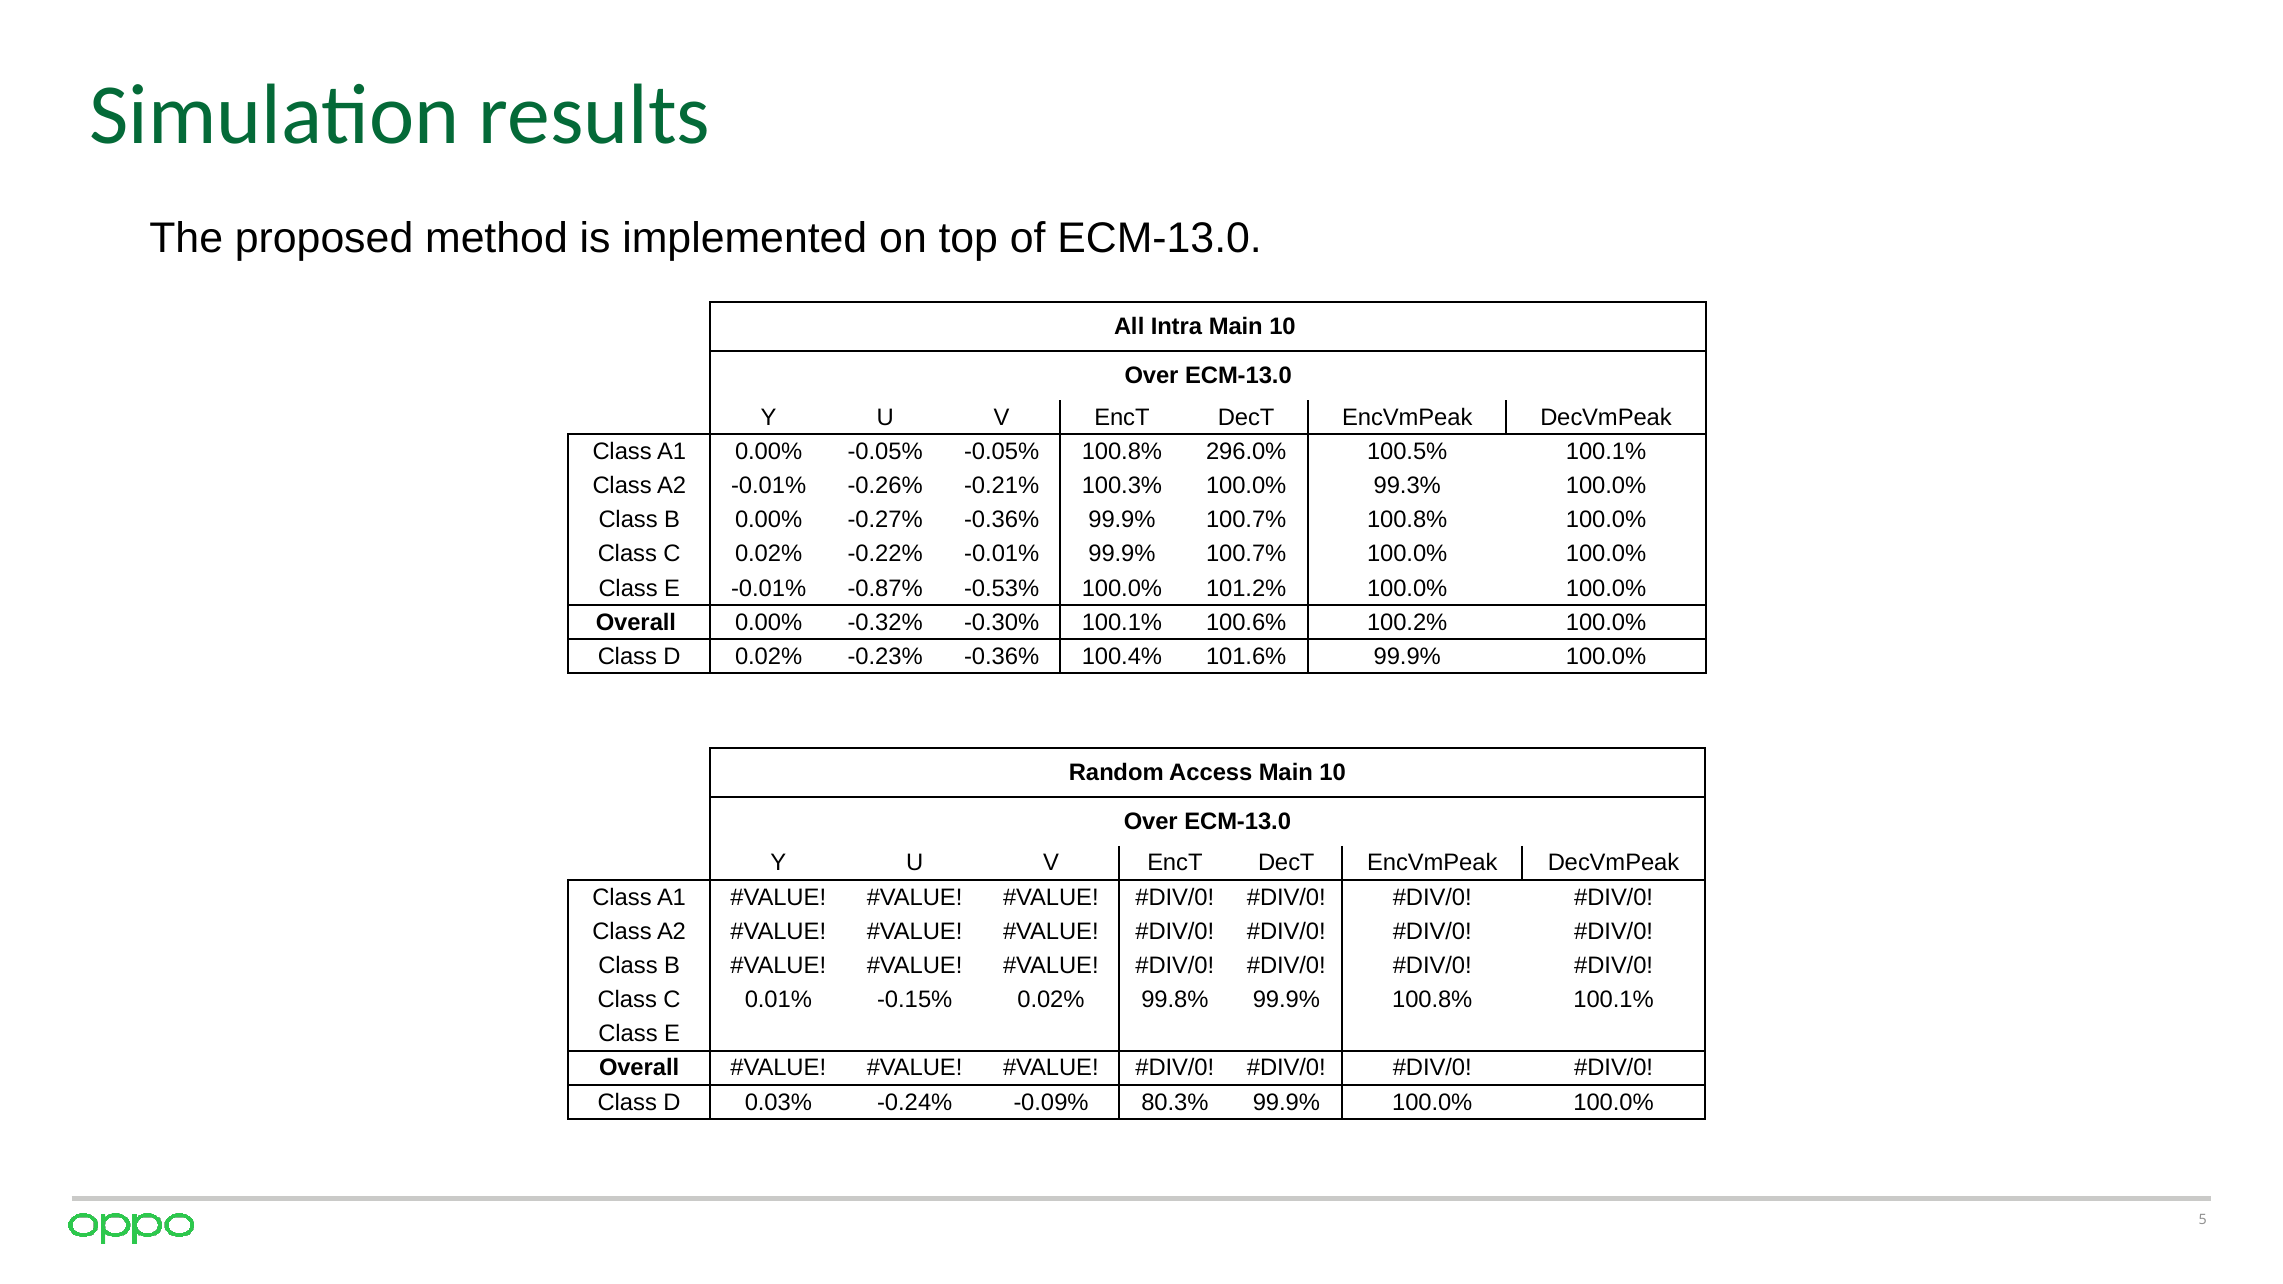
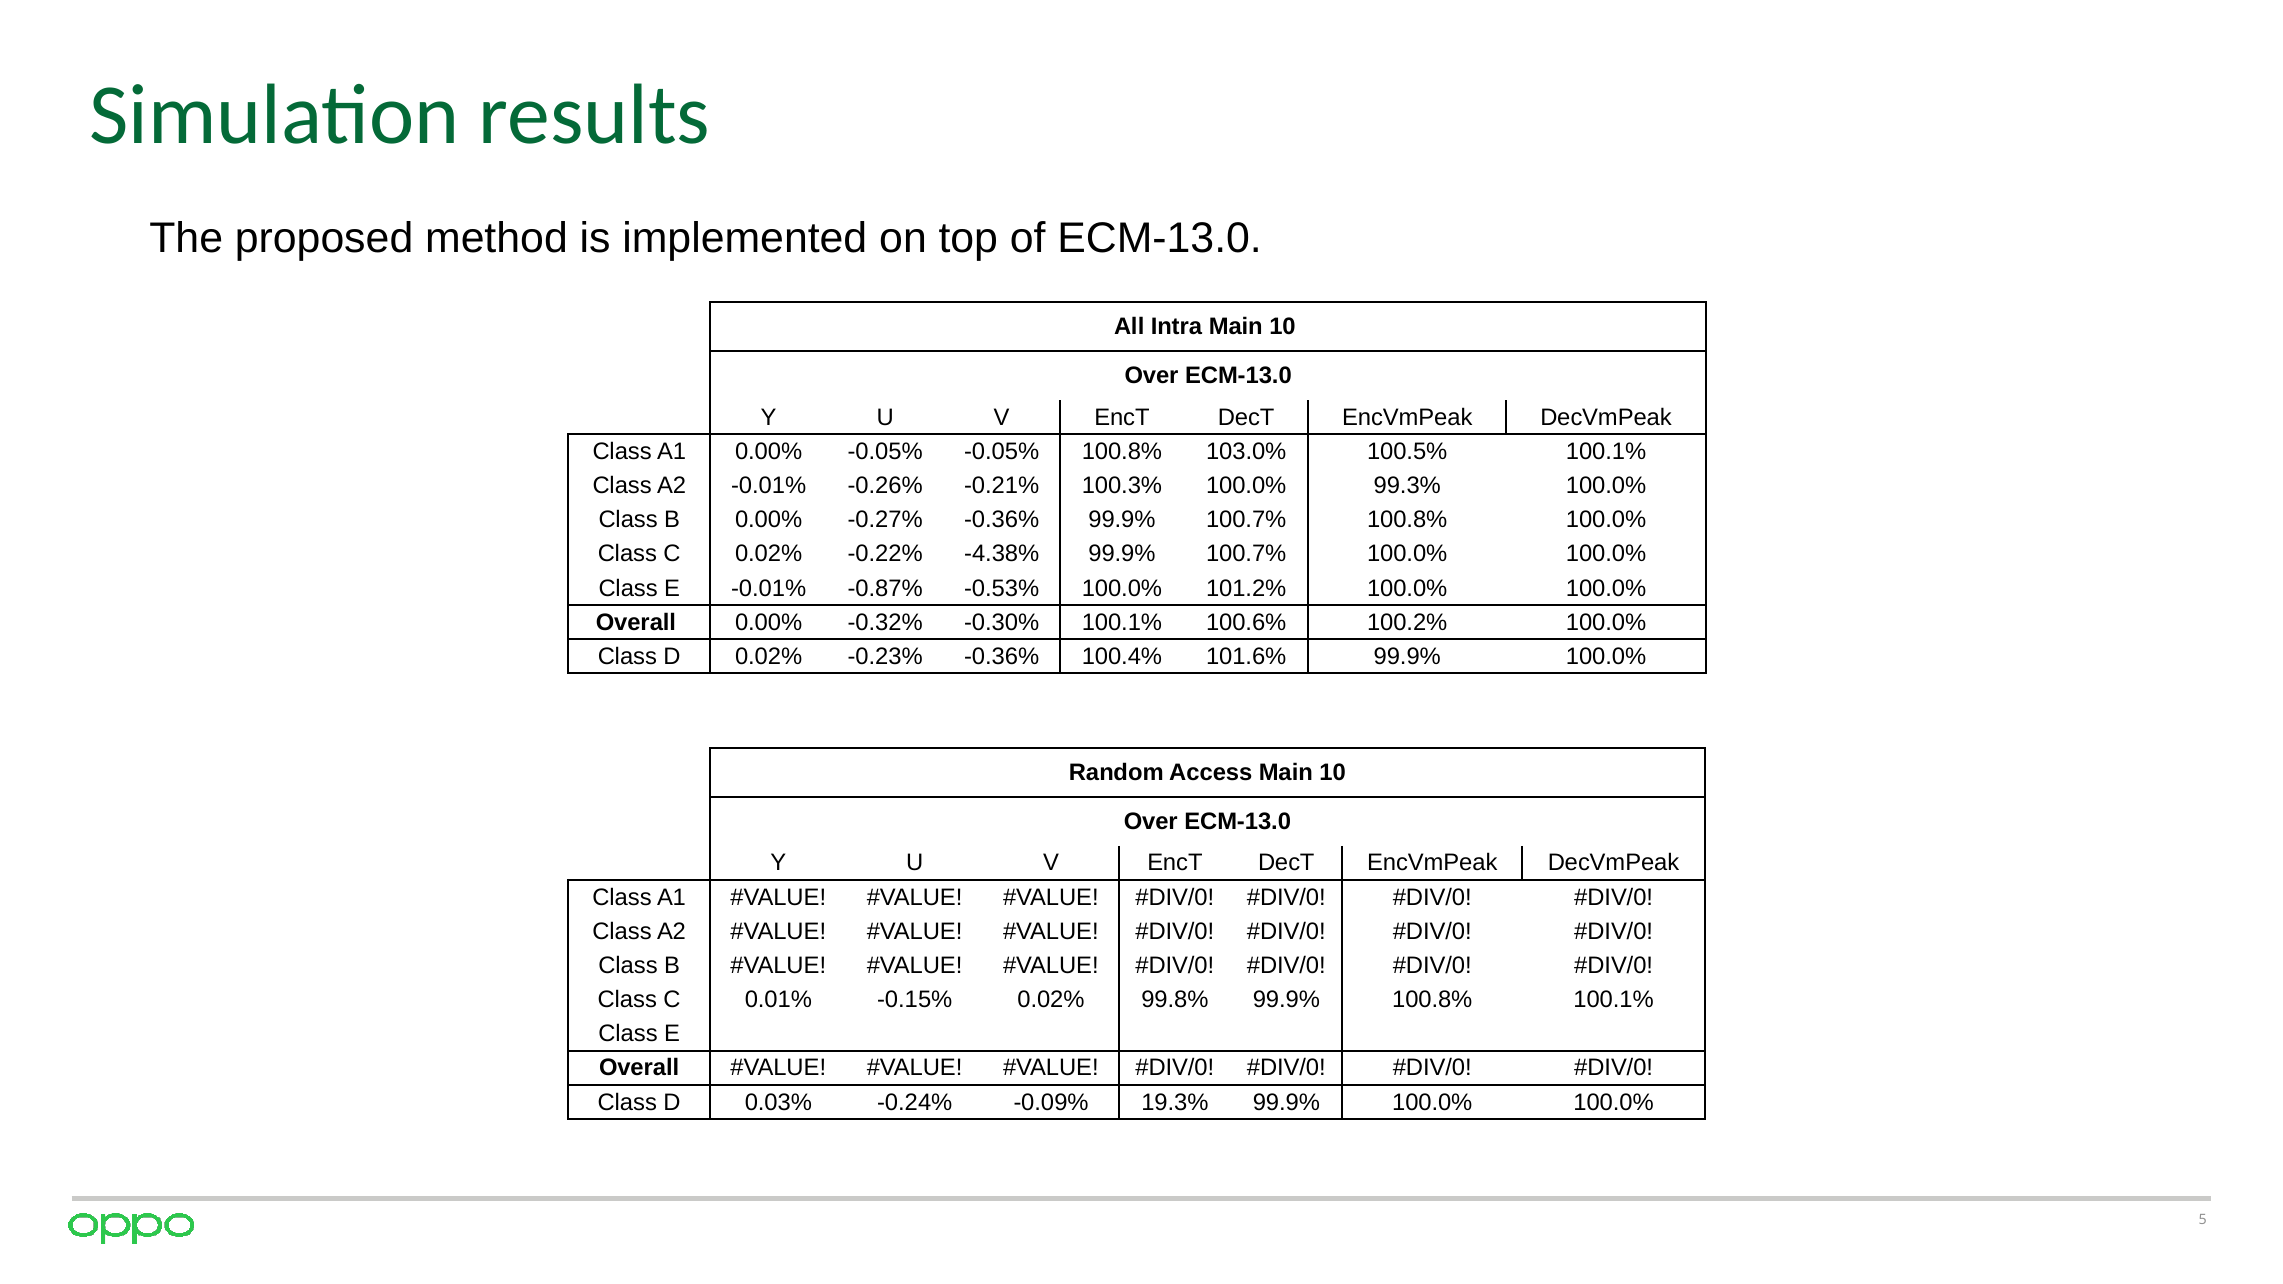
296.0%: 296.0% -> 103.0% (1246, 452)
-0.22% -0.01%: -0.01% -> -4.38% (1002, 554)
80.3%: 80.3% -> 19.3% (1175, 1102)
